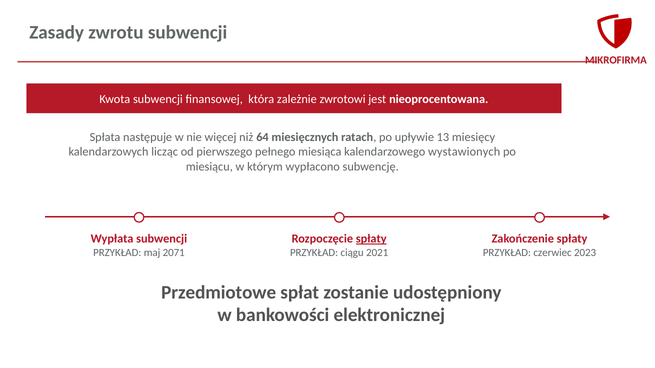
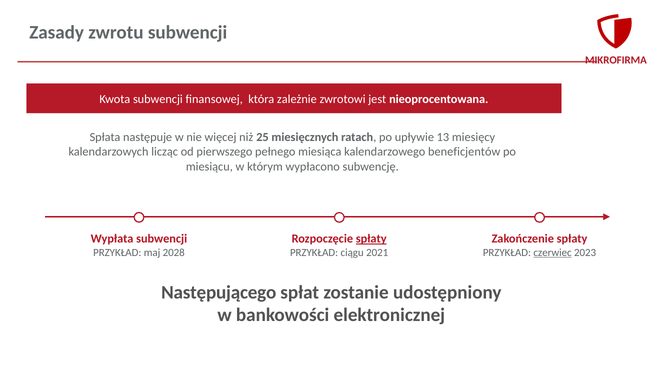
64: 64 -> 25 (262, 137)
wystawionych: wystawionych -> beneficjentów (464, 152)
2071: 2071 -> 2028 (174, 253)
czerwiec underline: none -> present (553, 253)
Przedmiotowe: Przedmiotowe -> Następującego (219, 293)
